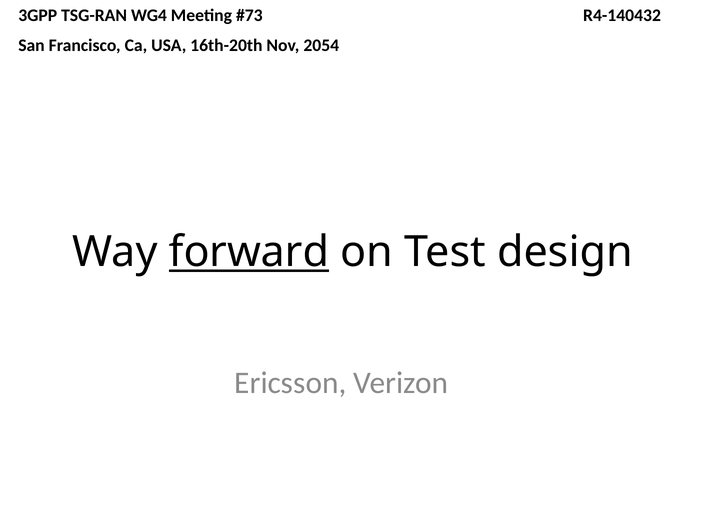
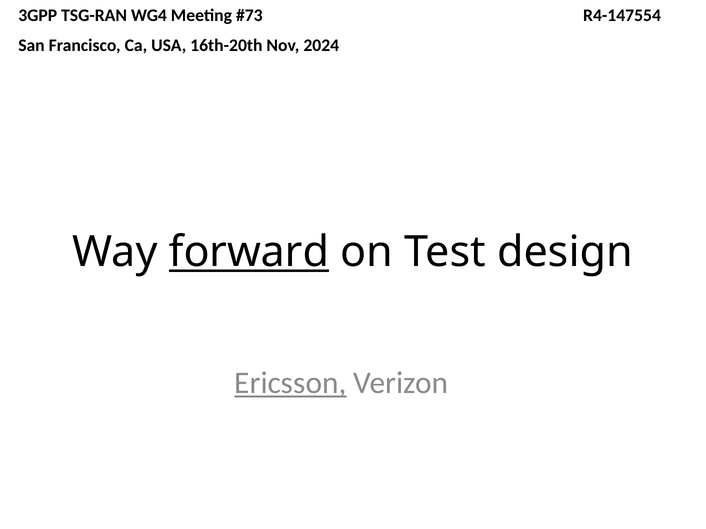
R4-140432: R4-140432 -> R4-147554 (622, 15)
2054: 2054 -> 2024 (321, 45)
Ericsson underline: none -> present (290, 383)
